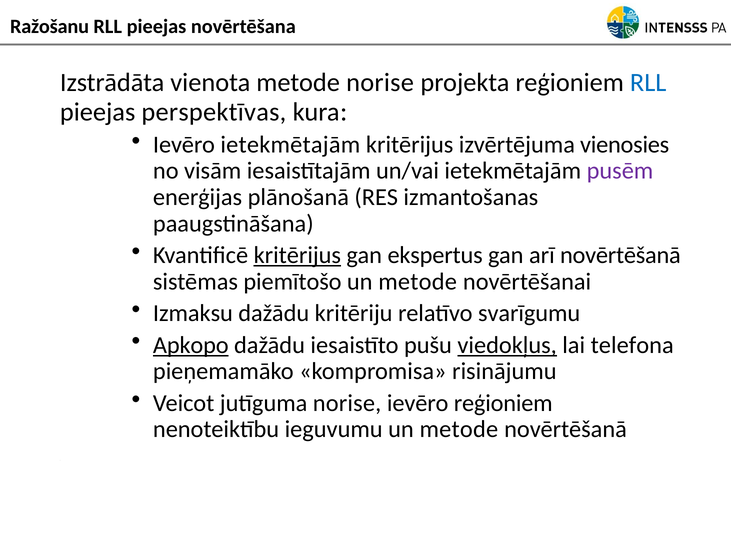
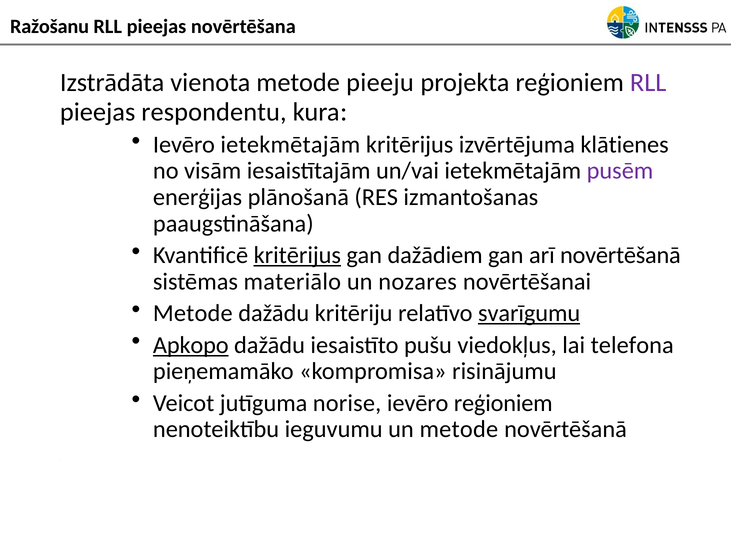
metode norise: norise -> pieeju (380, 82)
RLL colour: blue -> purple (648, 82)
perspektīvas: perspektīvas -> respondentu (214, 112)
vienosies: vienosies -> klātienes (625, 145)
ekspertus: ekspertus -> dažādiem (435, 255)
piemītošo: piemītošo -> materiālo (292, 282)
metode: metode -> nozares (418, 282)
Izmaksu: Izmaksu -> Metode (193, 313)
svarīgumu underline: none -> present (529, 313)
viedokļus underline: present -> none (507, 345)
